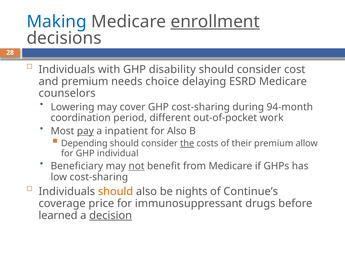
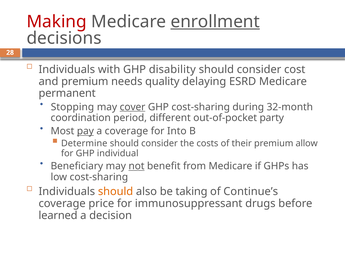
Making colour: blue -> red (57, 22)
choice: choice -> quality (162, 81)
counselors: counselors -> permanent (67, 93)
Lowering: Lowering -> Stopping (72, 107)
cover underline: none -> present (133, 107)
94-month: 94-month -> 32-month (290, 107)
work: work -> party (272, 118)
a inpatient: inpatient -> coverage (126, 131)
for Also: Also -> Into (177, 131)
Depending: Depending -> Determine (84, 143)
the underline: present -> none (187, 143)
nights: nights -> taking (192, 191)
decision underline: present -> none (111, 215)
